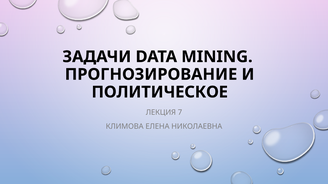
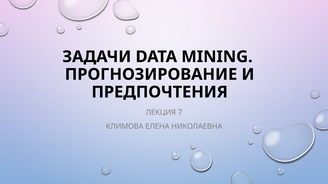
ПОЛИТИЧЕСКОЕ: ПОЛИТИЧЕСКОЕ -> ПРЕДПОЧТЕНИЯ (160, 92)
